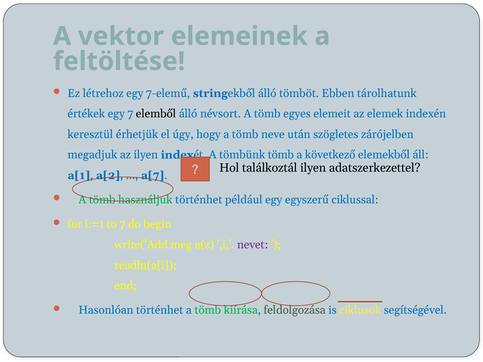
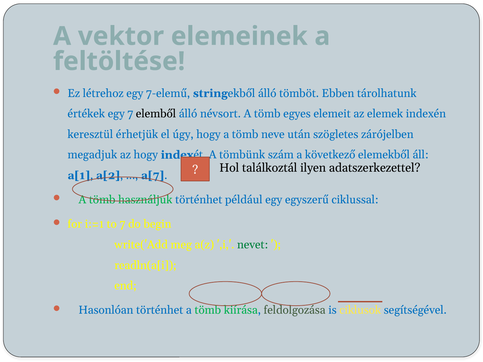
az ilyen: ilyen -> hogy (146, 155)
tömbünk tömb: tömb -> szám (281, 155)
nevet colour: purple -> green (253, 245)
